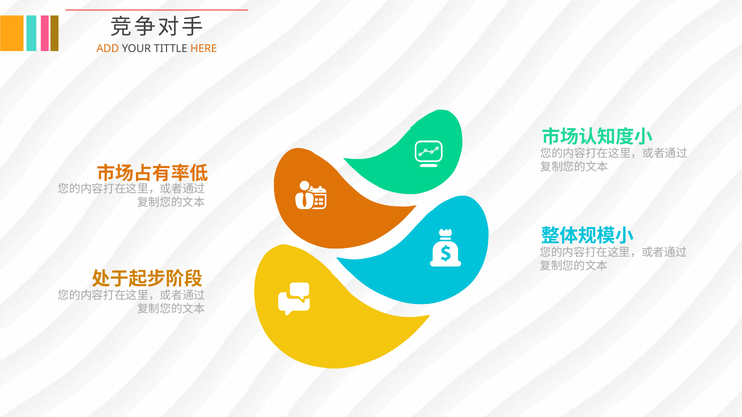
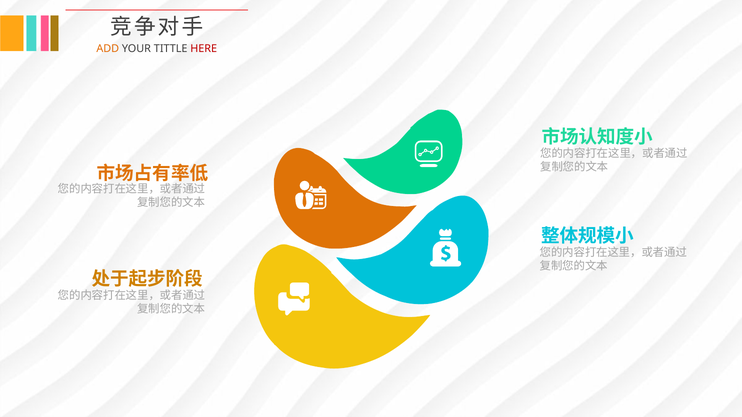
HERE colour: orange -> red (204, 49)
